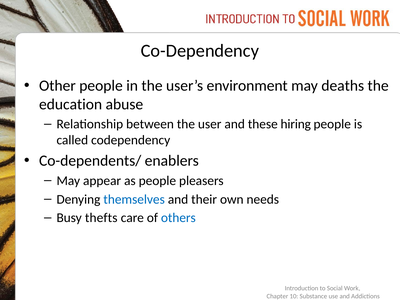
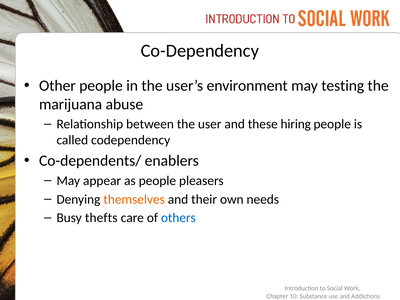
deaths: deaths -> testing (343, 86)
education: education -> marijuana (71, 104)
themselves colour: blue -> orange (134, 199)
